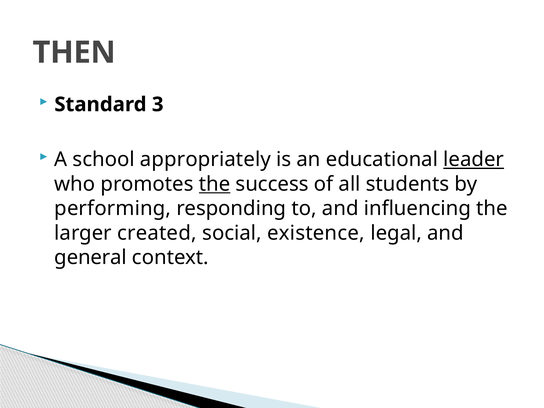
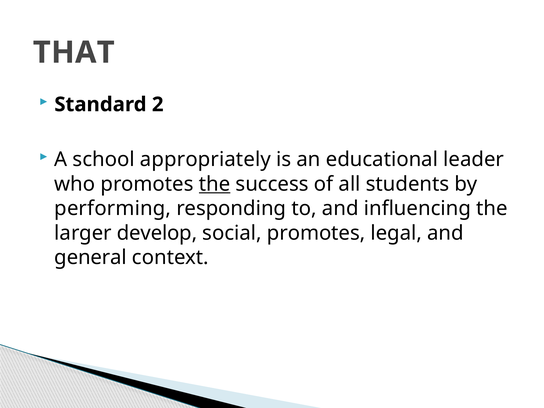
THEN: THEN -> THAT (74, 52)
3: 3 -> 2 (158, 104)
leader underline: present -> none (474, 160)
created: created -> develop (157, 233)
social existence: existence -> promotes (316, 233)
